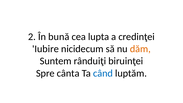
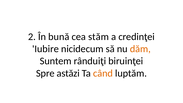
lupta: lupta -> stăm (99, 37)
cânta: cânta -> astăzi (68, 73)
când colour: blue -> orange (103, 73)
